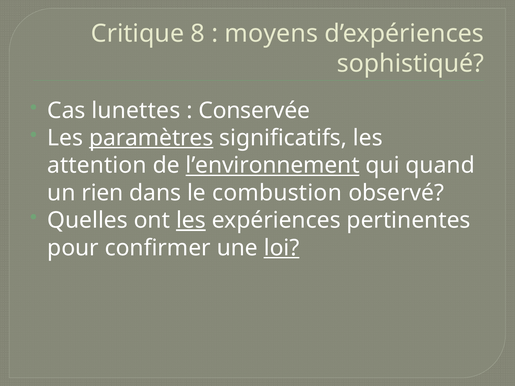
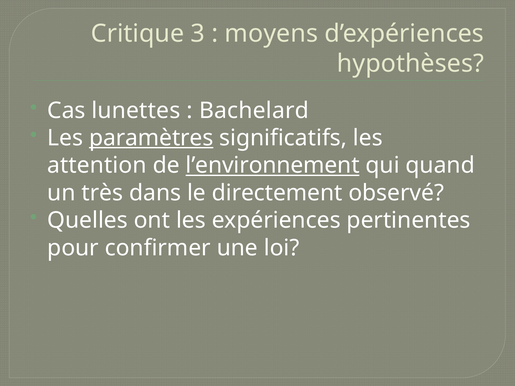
8: 8 -> 3 (198, 34)
sophistiqué: sophistiqué -> hypothèses (410, 64)
Conservée: Conservée -> Bachelard (254, 111)
rien: rien -> très (102, 193)
combustion: combustion -> directement (277, 193)
les underline: present -> none (191, 220)
loi underline: present -> none (282, 248)
